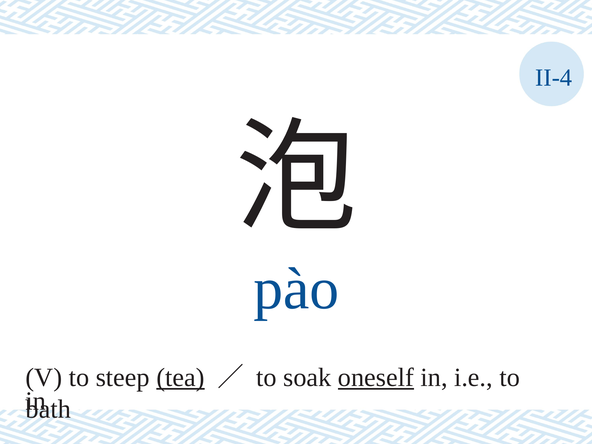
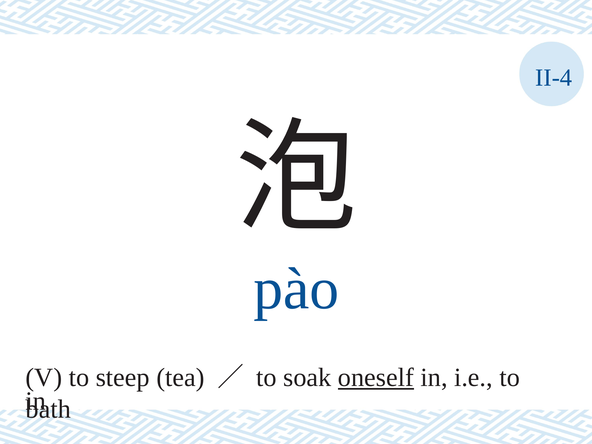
tea underline: present -> none (180, 378)
